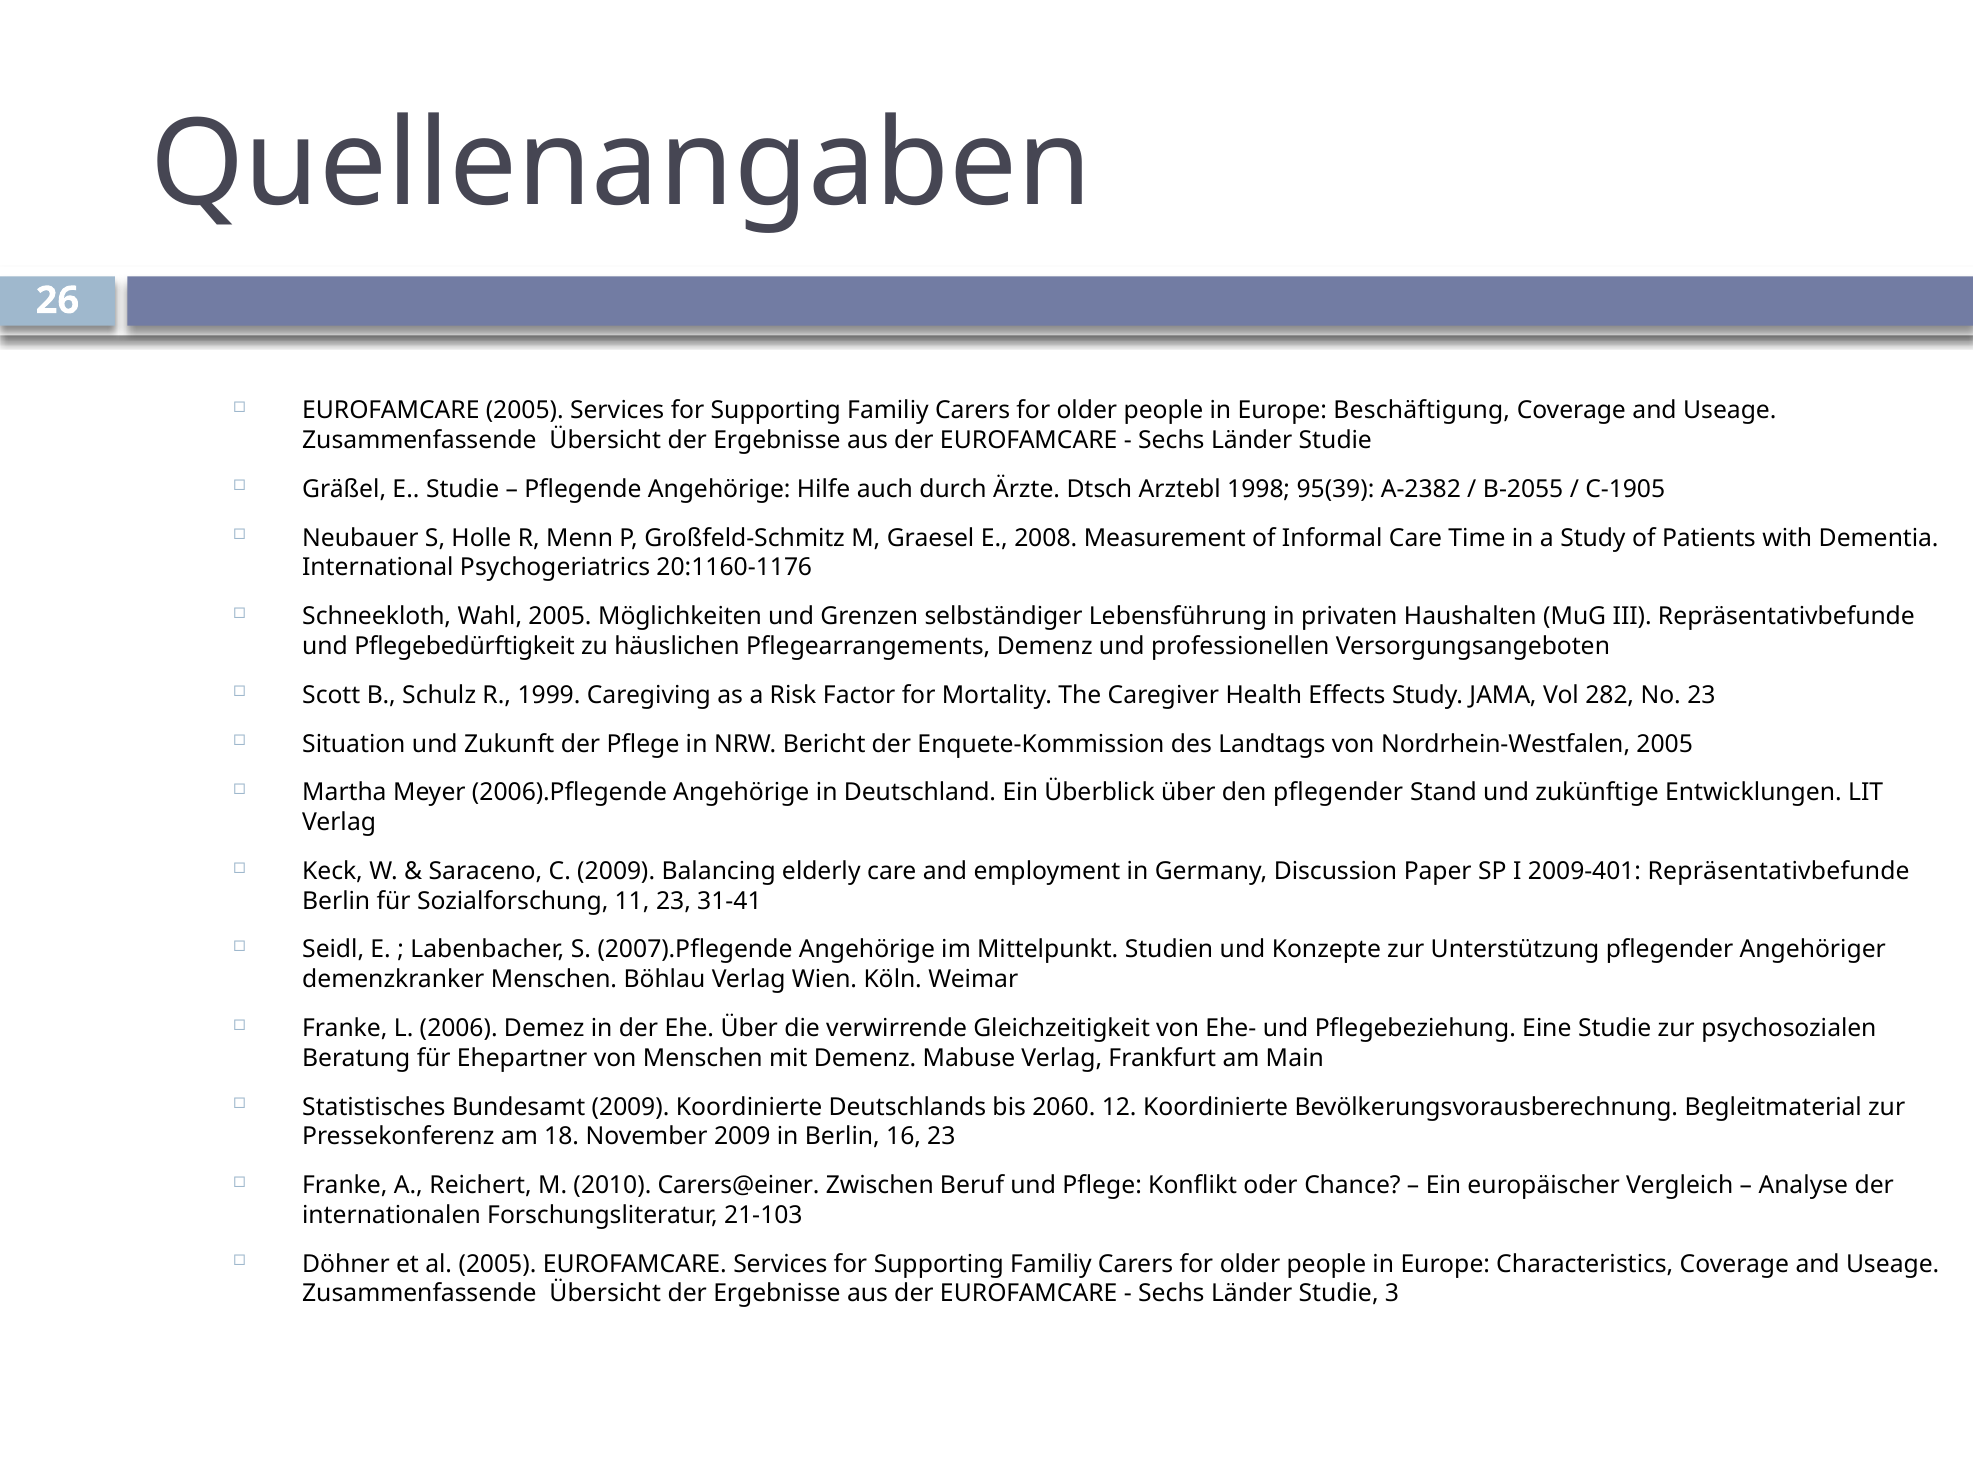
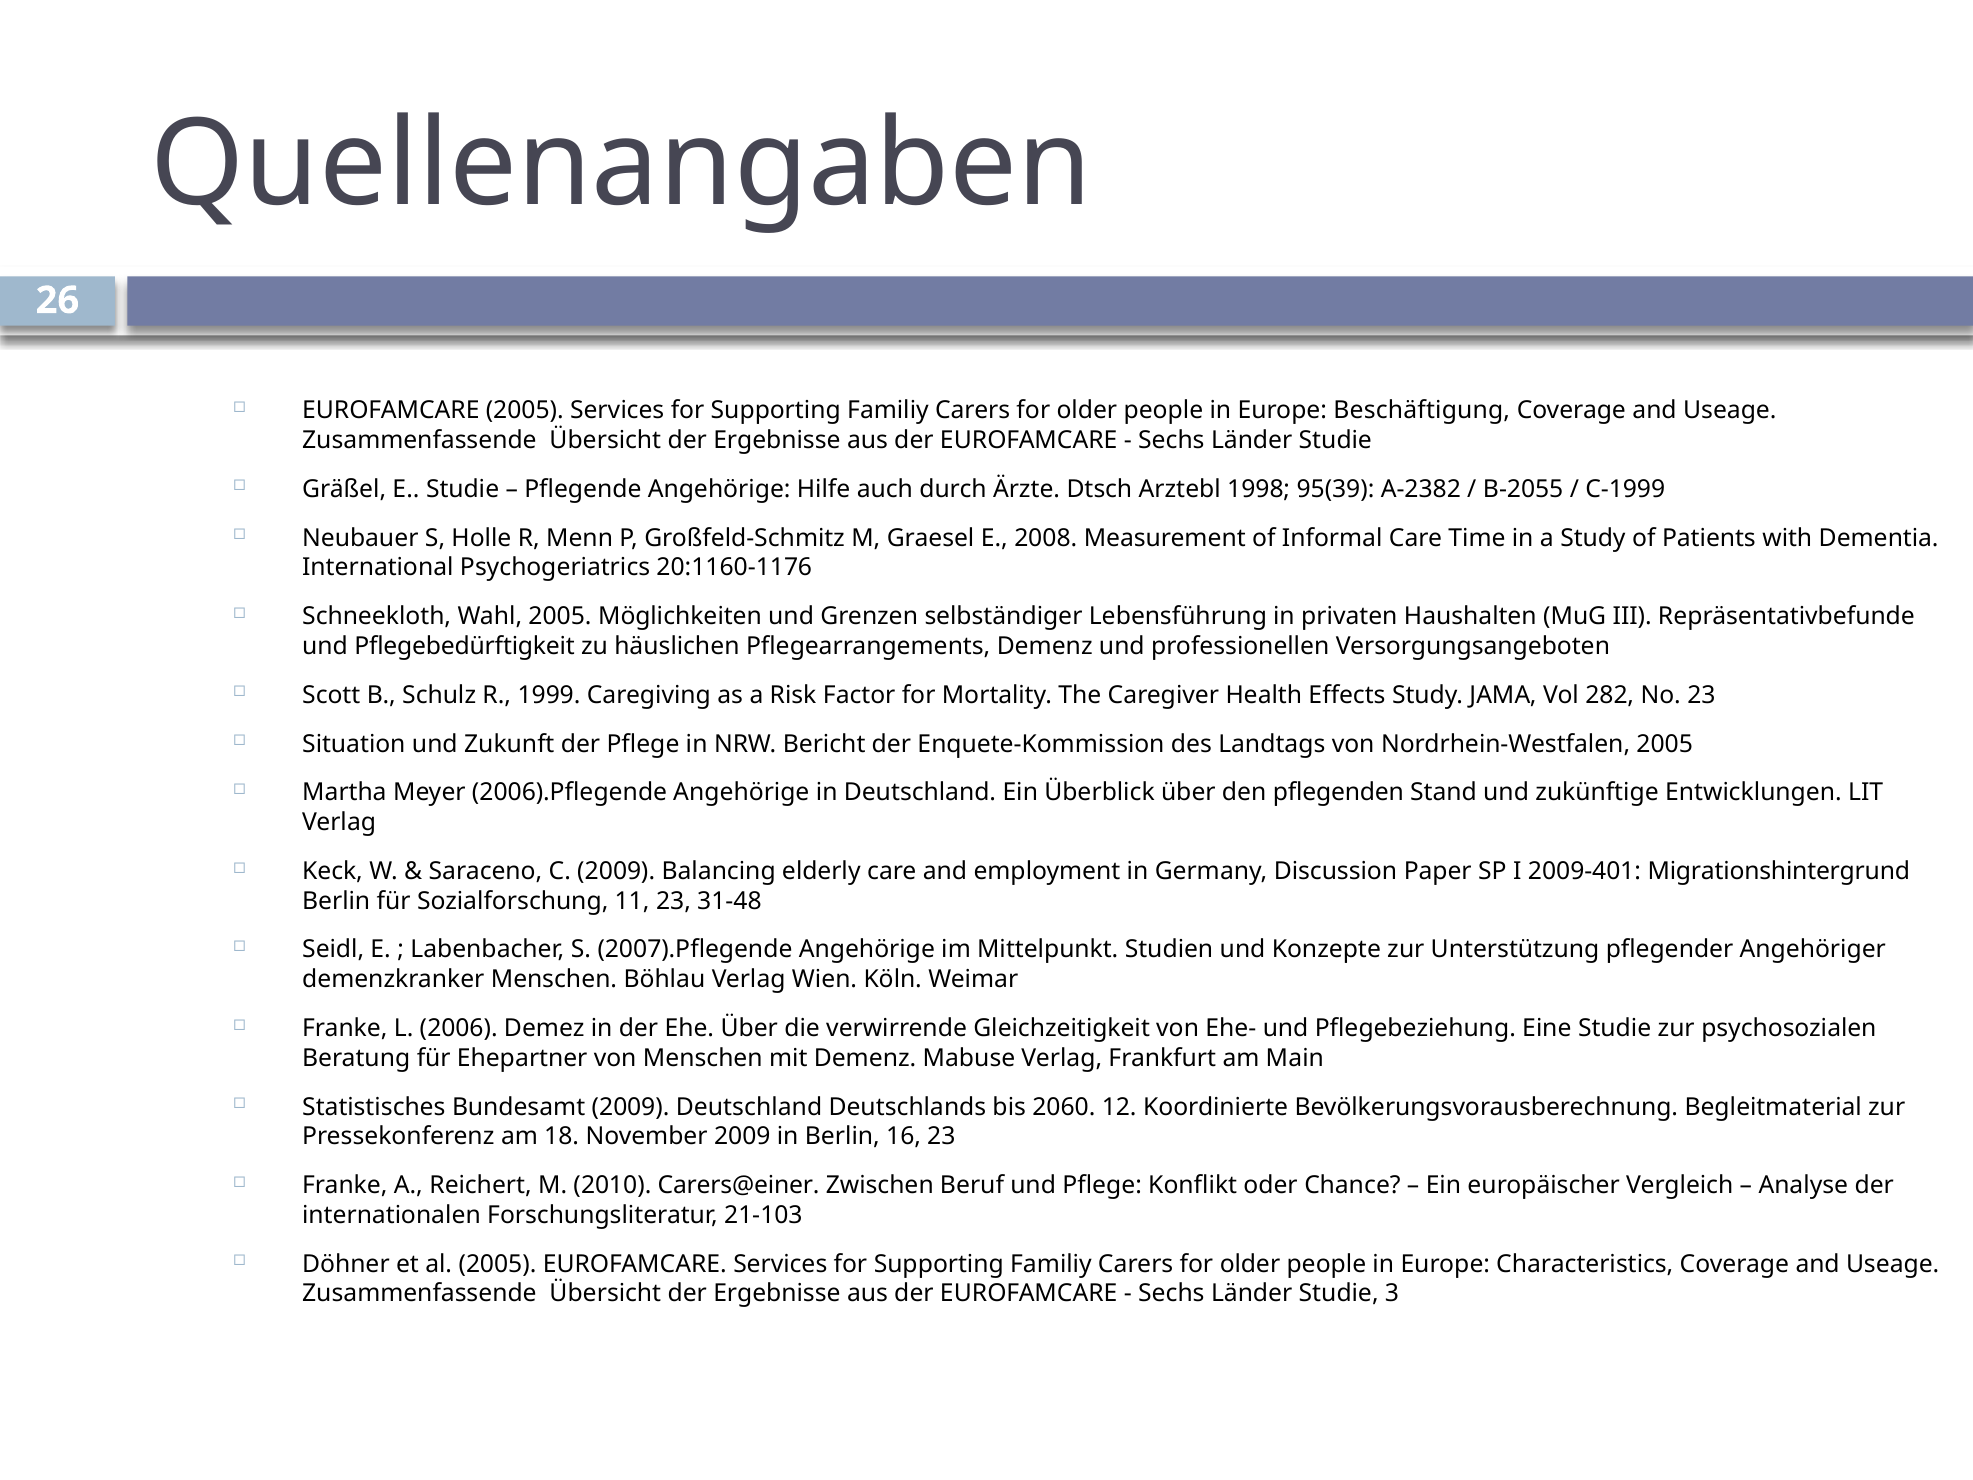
C-1905: C-1905 -> C-1999 (1625, 489)
den pflegender: pflegender -> pflegenden (1338, 793)
2009-401 Repräsentativbefunde: Repräsentativbefunde -> Migrationshintergrund (1779, 871)
31-41: 31-41 -> 31-48 (729, 901)
2009 Koordinierte: Koordinierte -> Deutschland (749, 1107)
